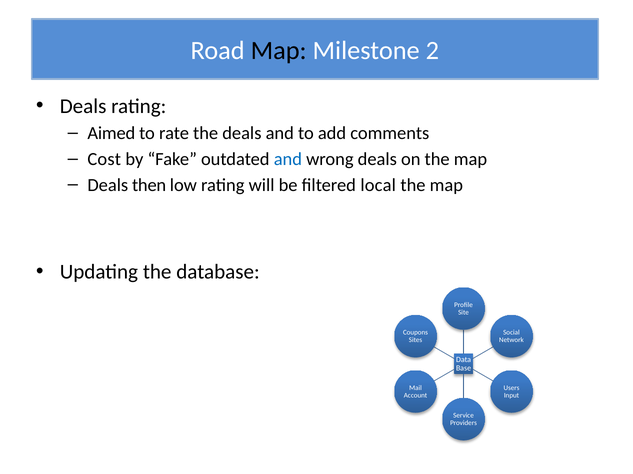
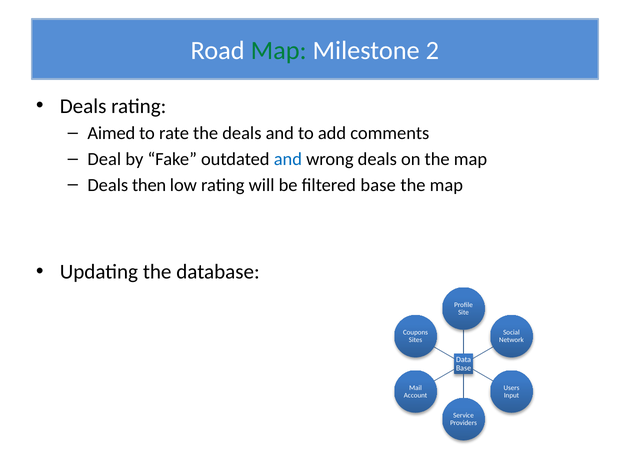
Map colour: black -> green (279, 51)
Cost: Cost -> Deal (104, 159)
filtered local: local -> base (378, 185)
